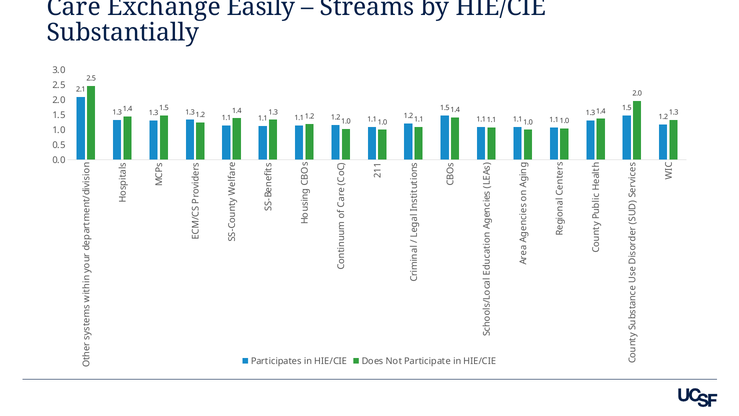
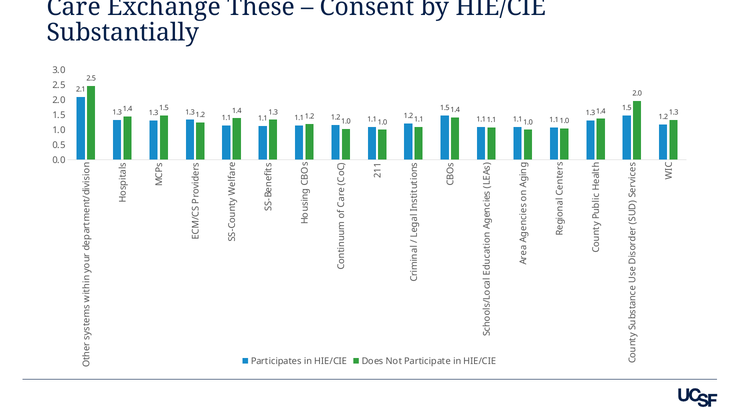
Easily: Easily -> These (261, 7)
Streams: Streams -> Consent (367, 7)
